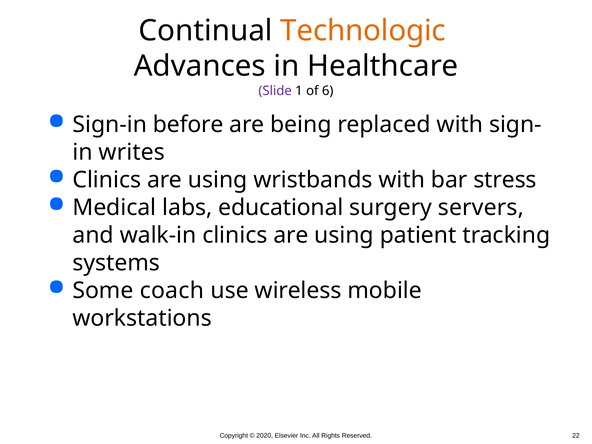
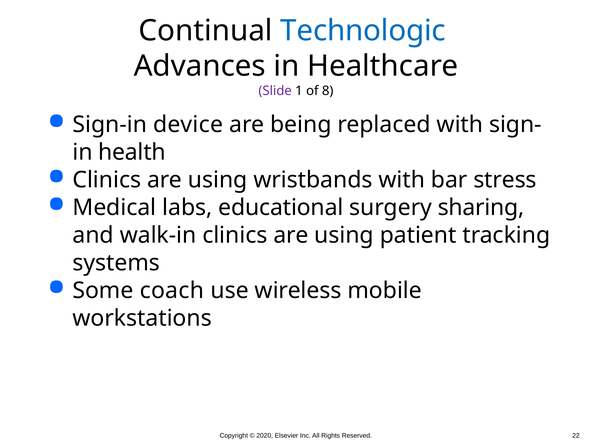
Technologic colour: orange -> blue (363, 31)
6: 6 -> 8 (328, 91)
before: before -> device (188, 125)
writes: writes -> health (132, 152)
servers: servers -> sharing (481, 208)
